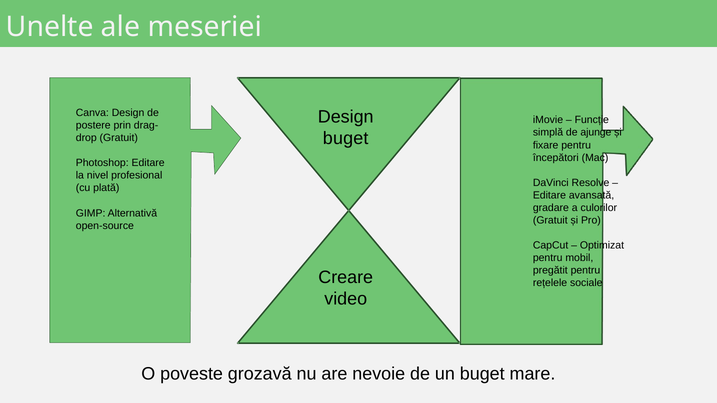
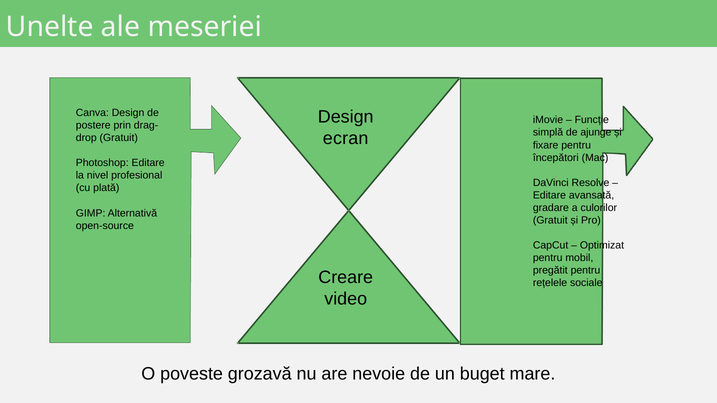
buget: buget -> ecran (346, 138)
